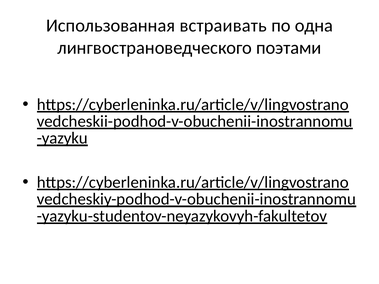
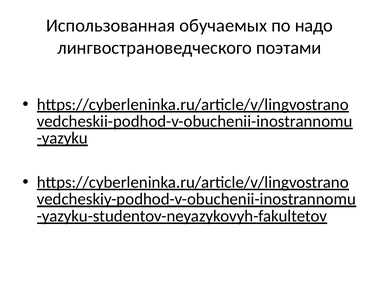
встраивать: встраивать -> обучаемых (223, 26)
одна: одна -> надо (314, 26)
